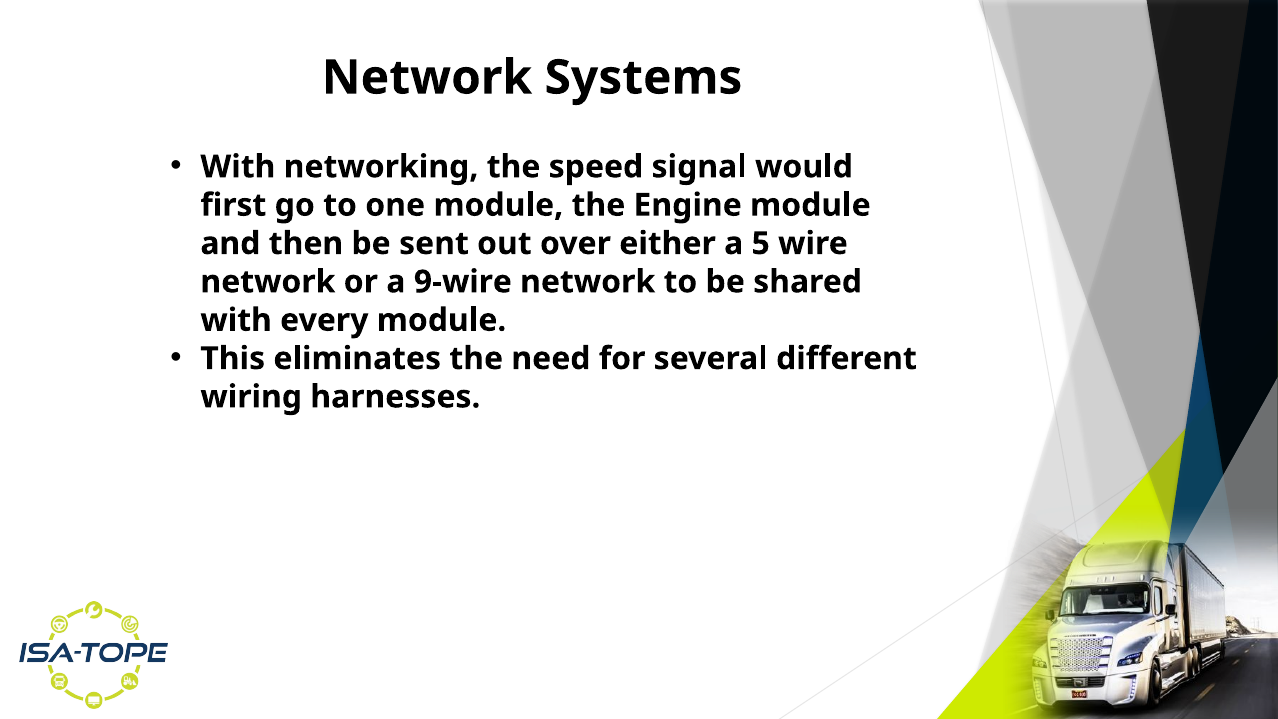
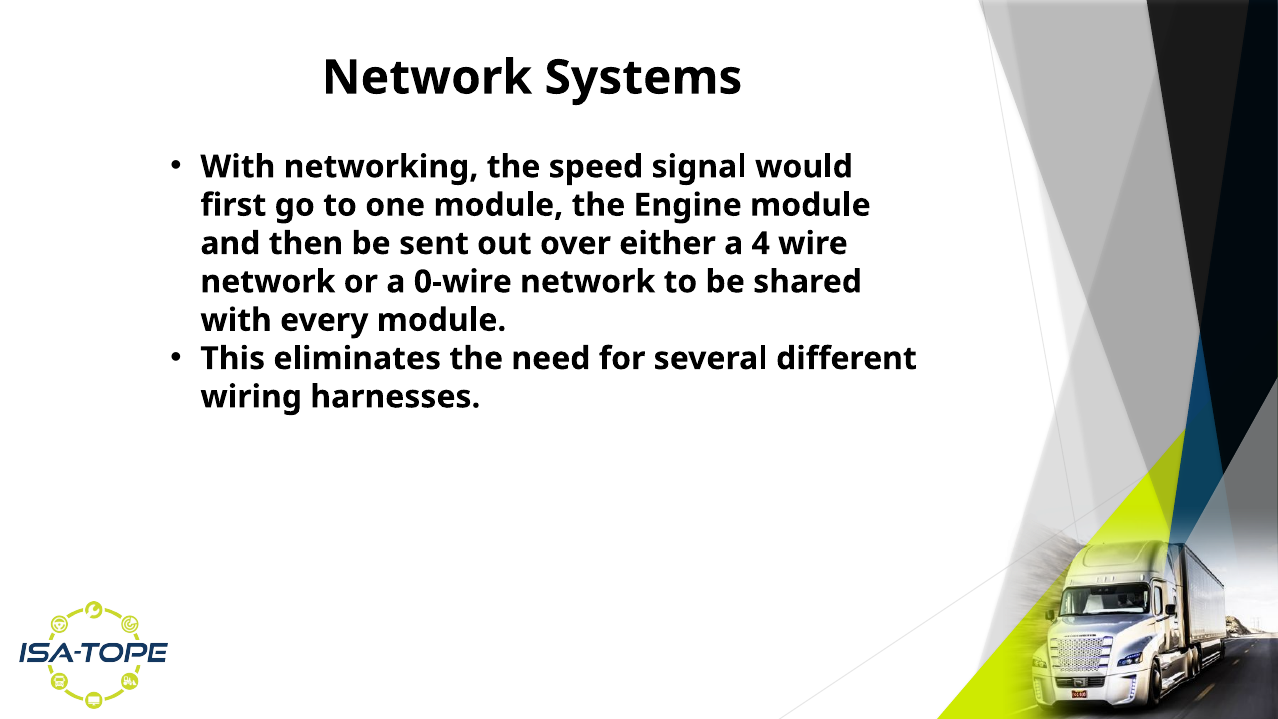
5: 5 -> 4 (761, 243)
9-wire: 9-wire -> 0-wire (463, 282)
